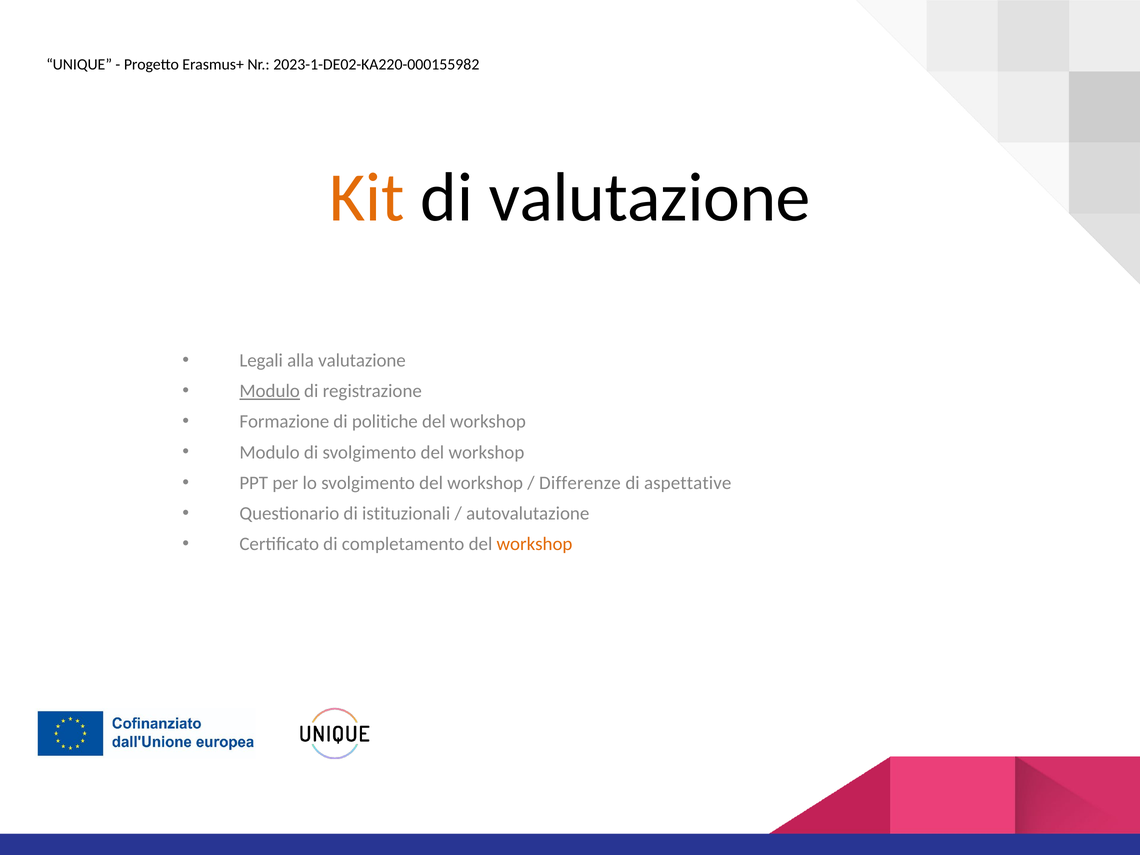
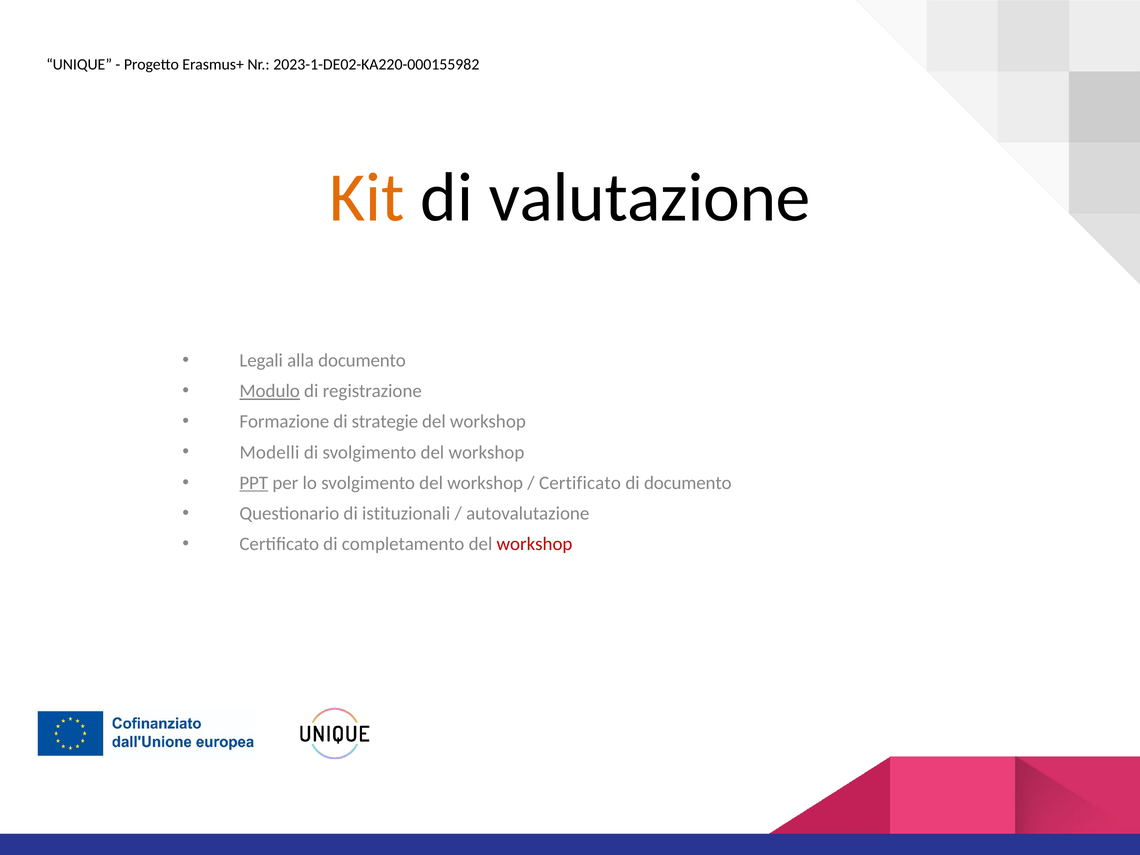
alla valutazione: valutazione -> documento (362, 360)
politiche: politiche -> strategie (385, 422)
Modulo: Modulo -> Modelli (269, 452)
PPT underline: none -> present (254, 483)
Differenze: Differenze -> Certificato (580, 483)
di aspettative: aspettative -> documento (688, 483)
workshop colour: orange -> red (535, 544)
